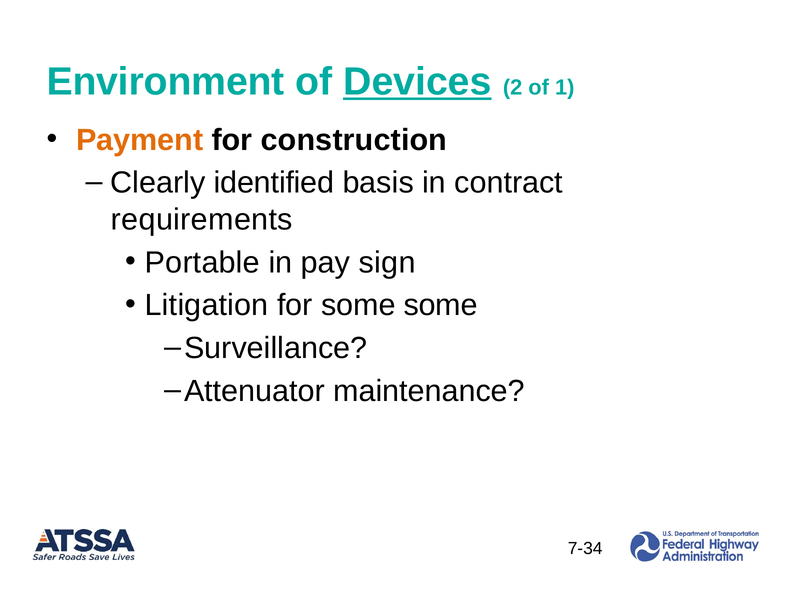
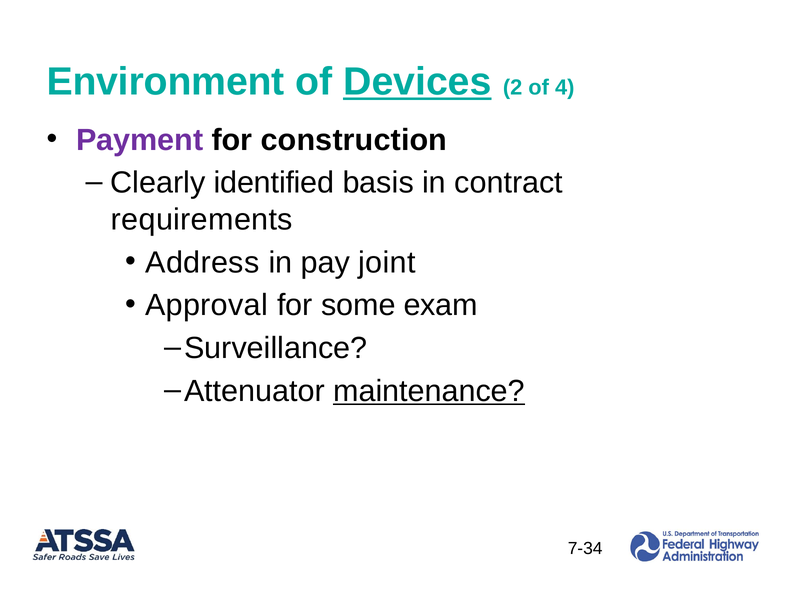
1: 1 -> 4 (565, 88)
Payment colour: orange -> purple (140, 140)
Portable: Portable -> Address (202, 262)
sign: sign -> joint (387, 262)
Litigation: Litigation -> Approval (207, 305)
some some: some -> exam (441, 305)
maintenance underline: none -> present (429, 391)
